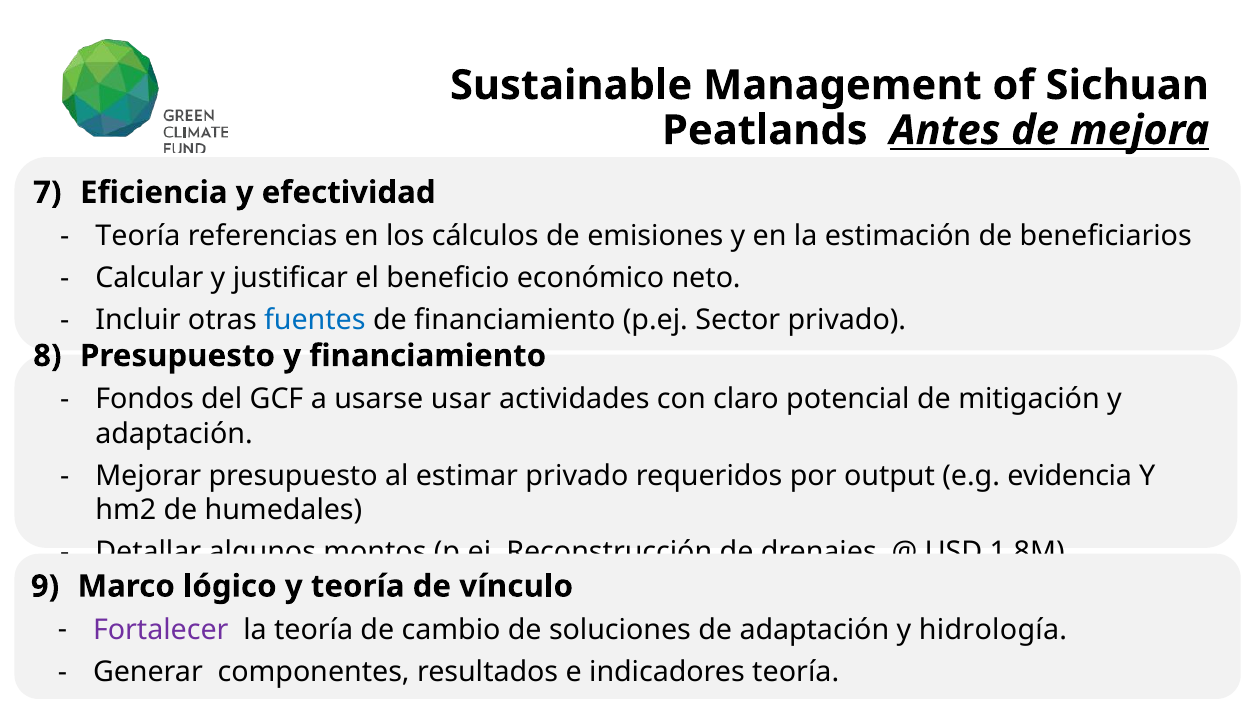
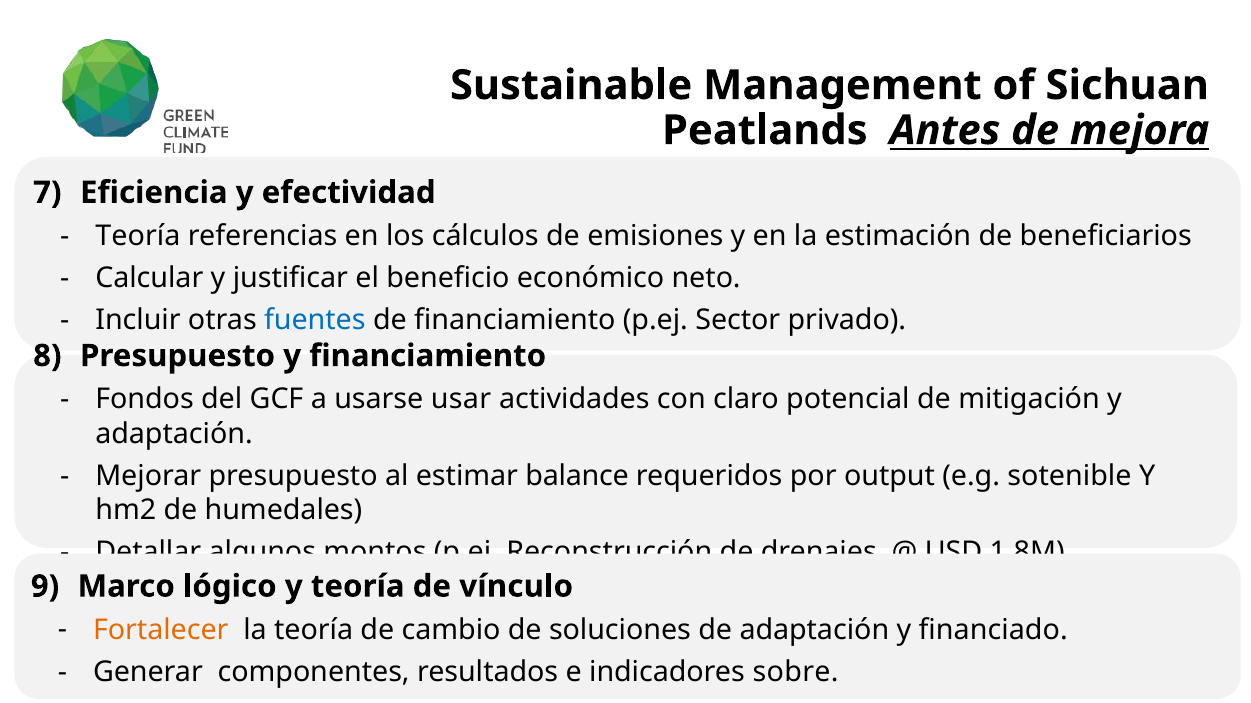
estimar privado: privado -> balance (577, 476)
evidencia: evidencia -> sotenible (1069, 476)
Fortalecer colour: purple -> orange (161, 631)
hidrología: hidrología -> financiado (993, 631)
indicadores teoría: teoría -> sobre (796, 673)
